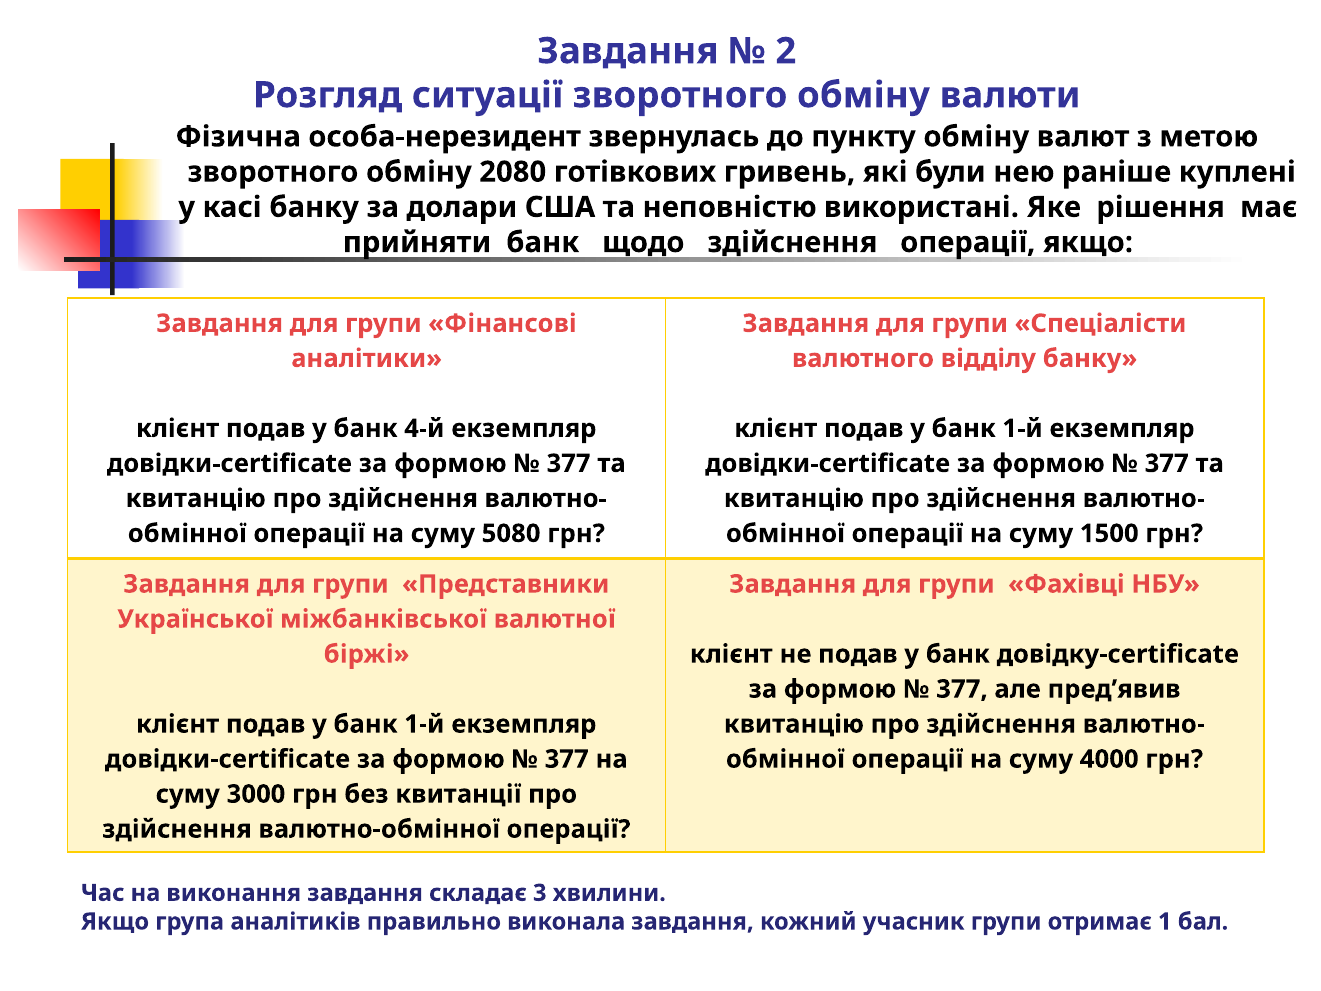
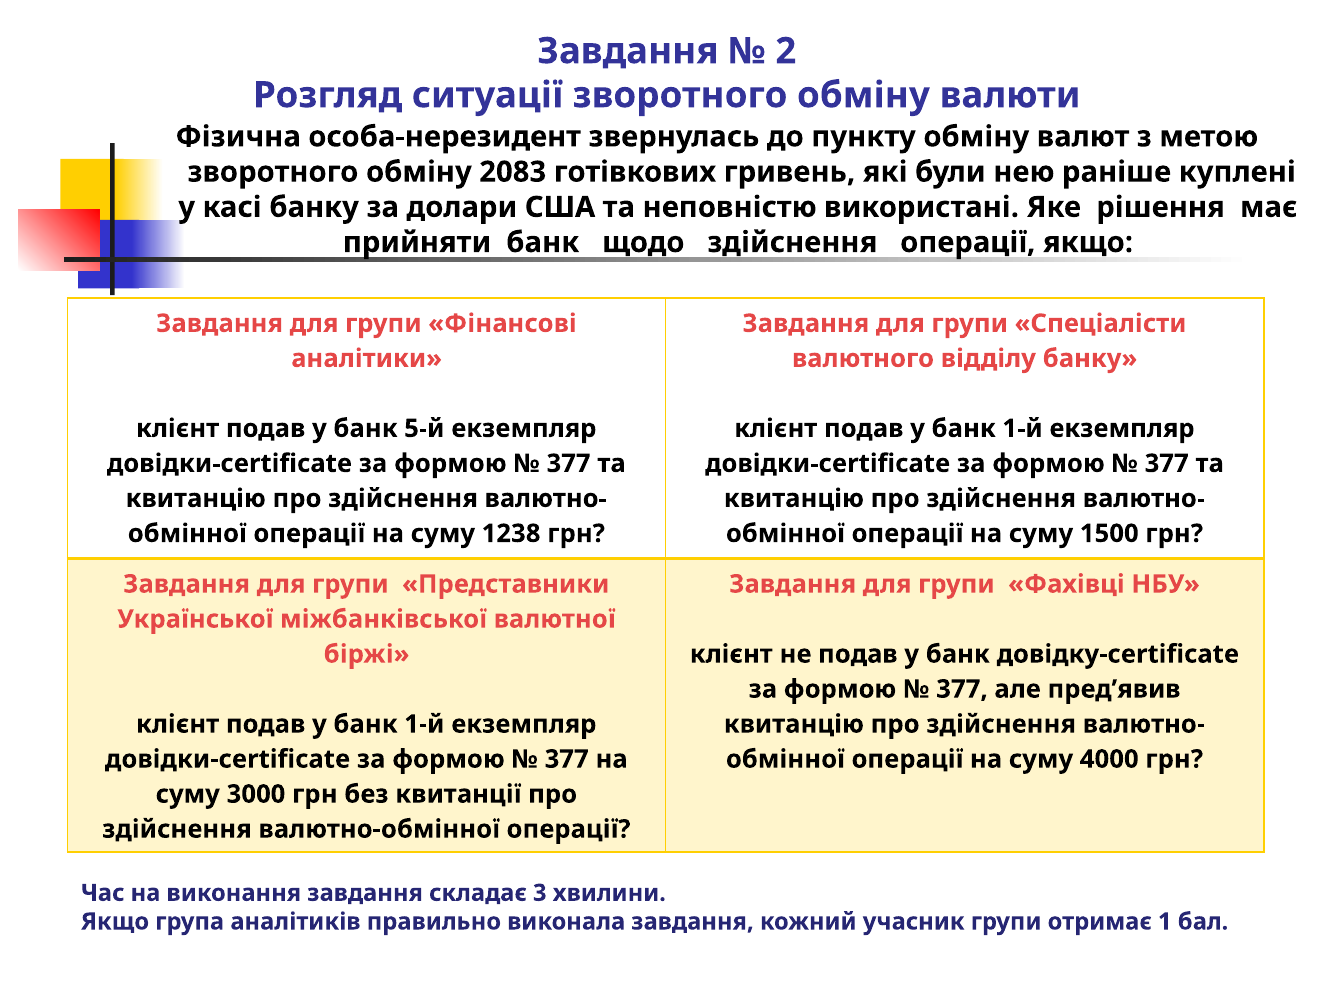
2080: 2080 -> 2083 (513, 172)
4-й: 4-й -> 5-й (424, 428)
5080: 5080 -> 1238 (511, 533)
